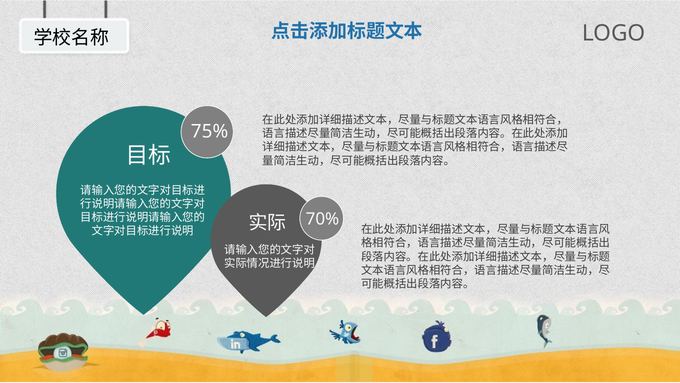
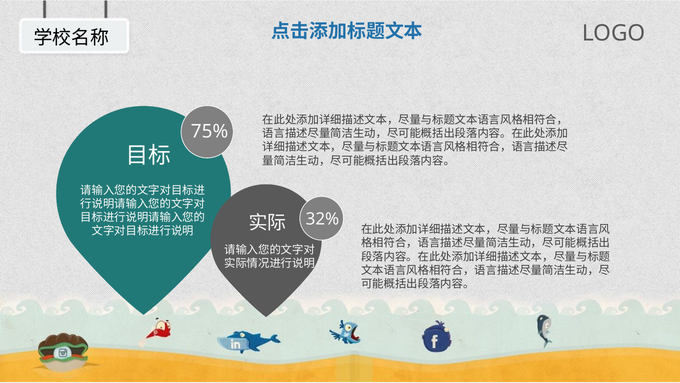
70%: 70% -> 32% (322, 219)
